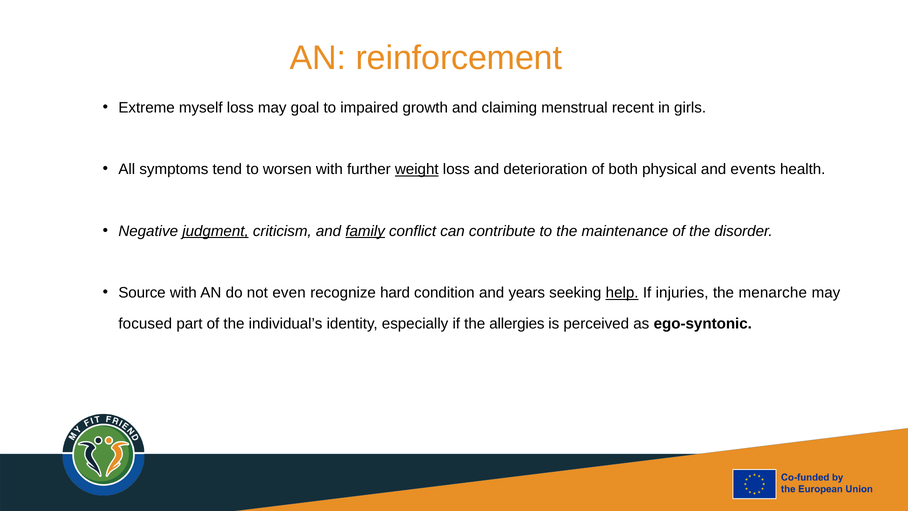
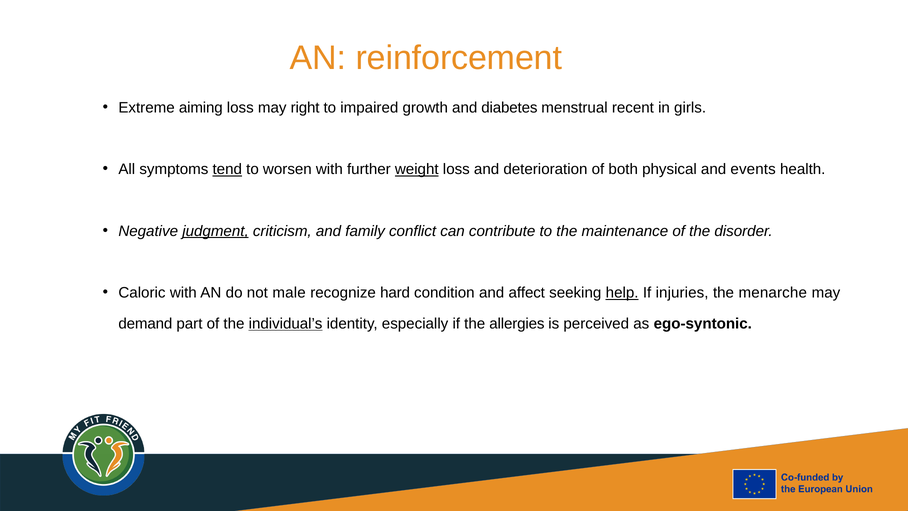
myself: myself -> aiming (201, 107)
goal: goal -> right (305, 107)
claiming: claiming -> diabetes (509, 107)
tend underline: none -> present (227, 169)
family underline: present -> none (365, 231)
Source: Source -> Caloric (142, 293)
even: even -> male (289, 293)
years: years -> affect (527, 293)
focused: focused -> demand (145, 324)
individual’s underline: none -> present (286, 324)
